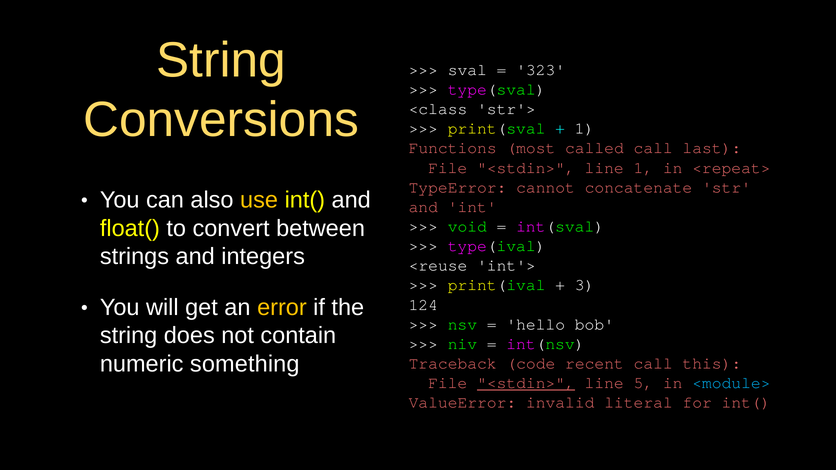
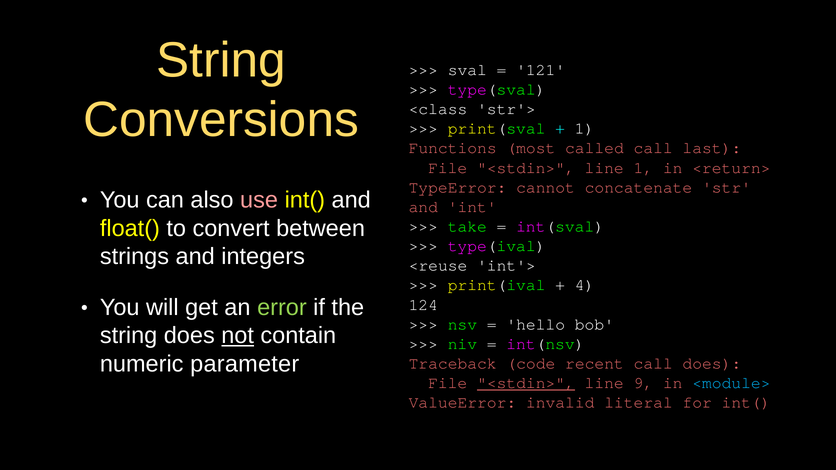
323: 323 -> 121 (541, 70)
<repeat>: <repeat> -> <return> (731, 168)
use colour: yellow -> pink (259, 200)
void: void -> take (467, 226)
3: 3 -> 4 (585, 285)
error colour: yellow -> light green (282, 308)
not underline: none -> present (238, 336)
something: something -> parameter (245, 364)
call this: this -> does (712, 364)
5: 5 -> 9 (643, 383)
